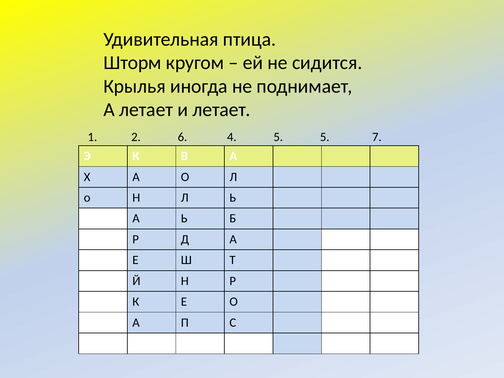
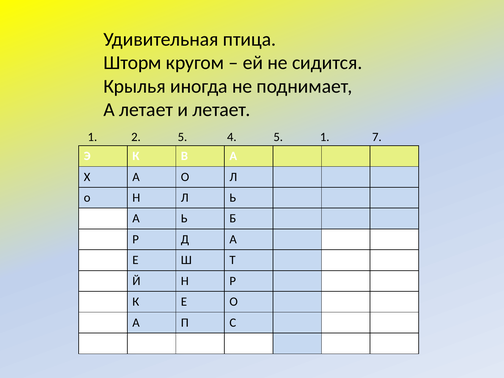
2 6: 6 -> 5 (182, 137)
5 5: 5 -> 1 (325, 137)
